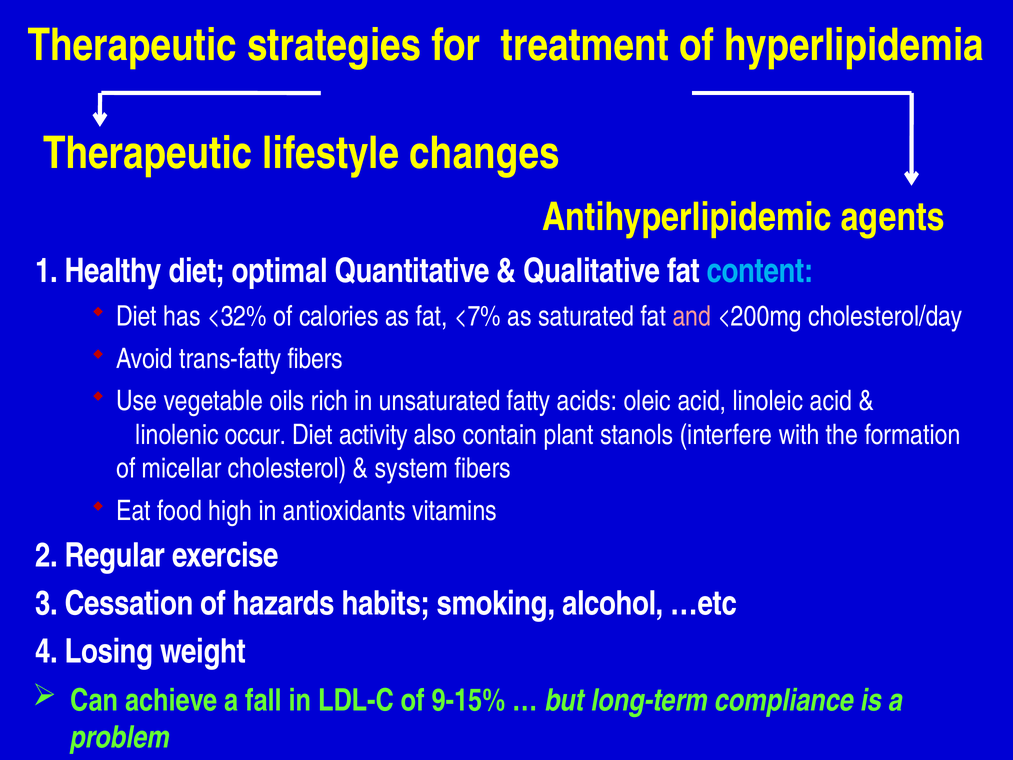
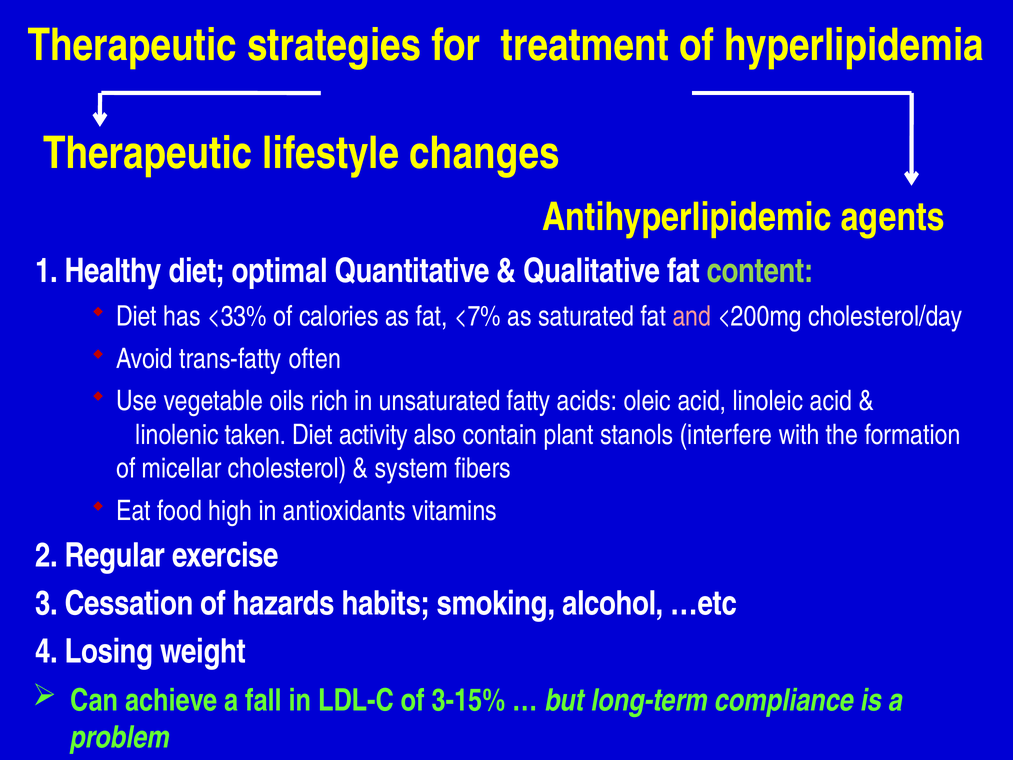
content colour: light blue -> light green (760, 271)
<32%: <32% -> <33% (237, 316)
trans-fatty fibers: fibers -> often (315, 359)
occur: occur -> taken (256, 435)
9-15%: 9-15% -> 3-15% (468, 700)
